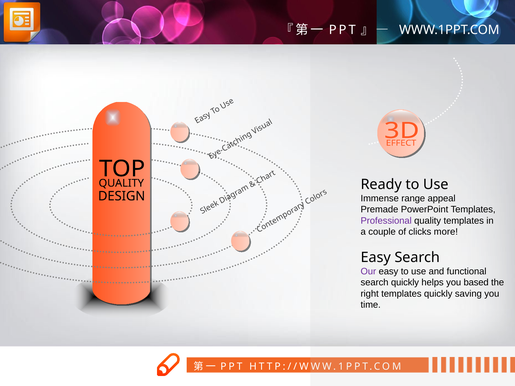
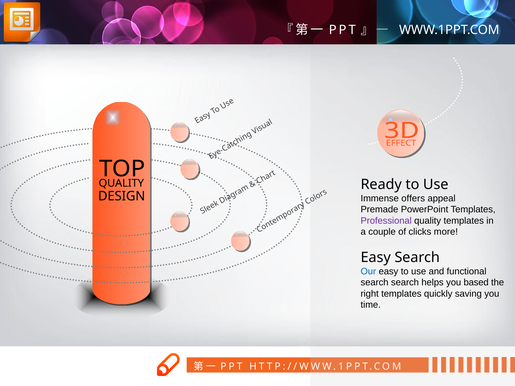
range: range -> offers (413, 199)
Our colour: purple -> blue (368, 272)
search quickly: quickly -> search (405, 283)
